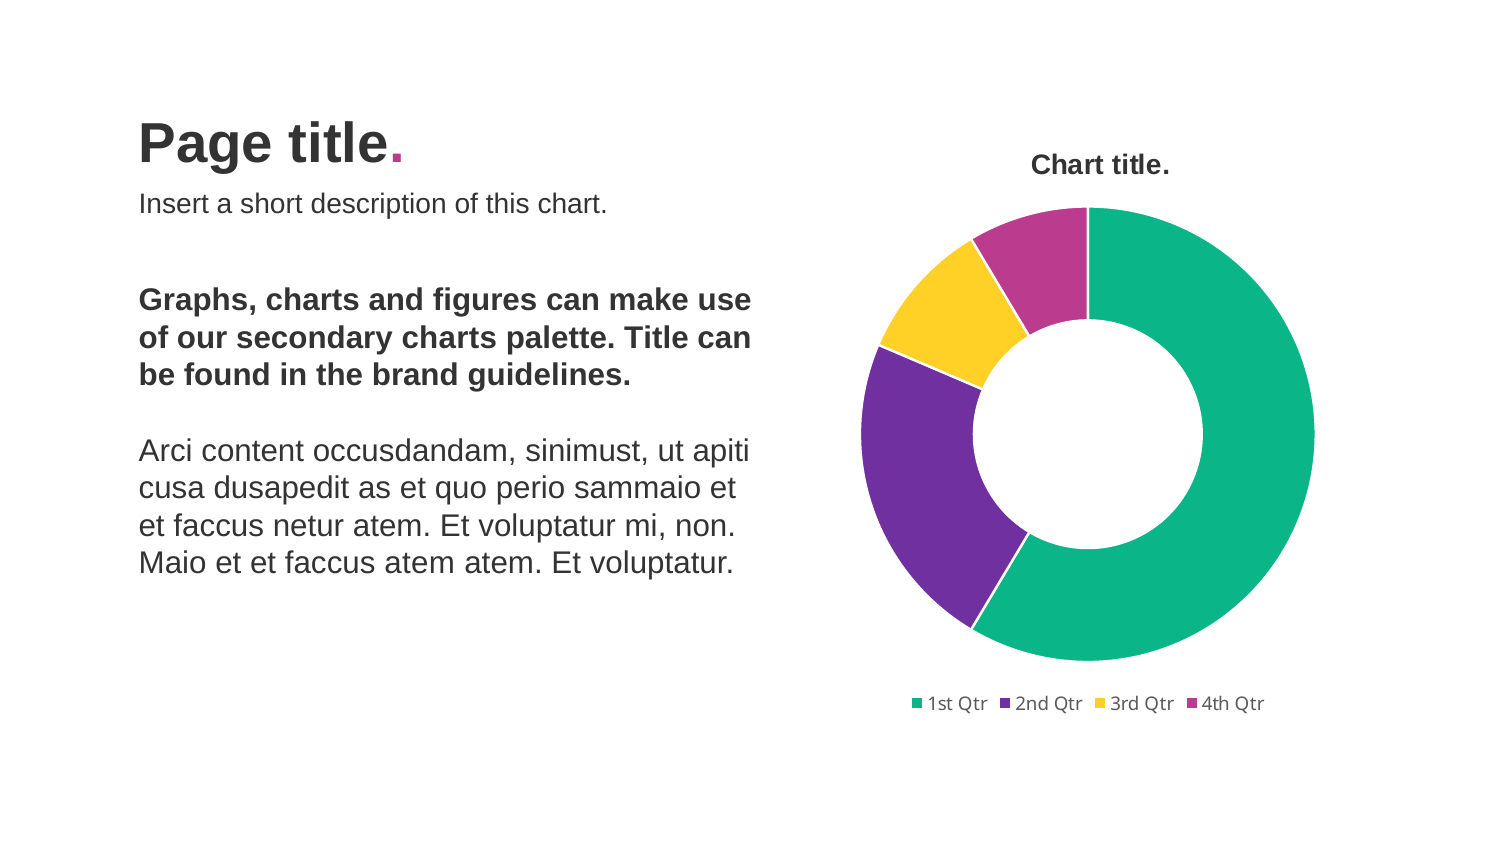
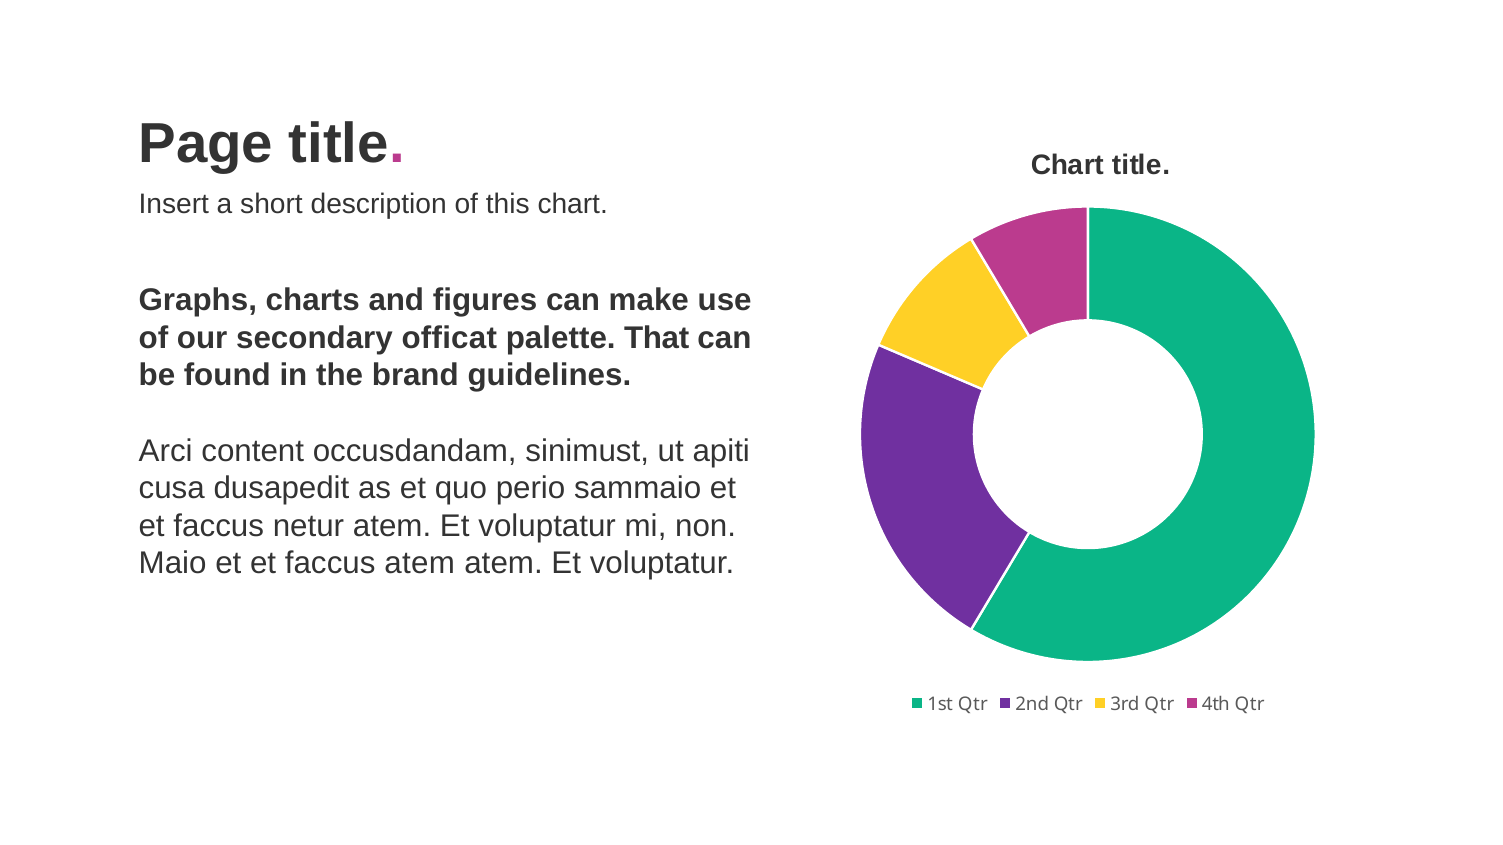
secondary charts: charts -> officat (449, 338)
palette Title: Title -> That (657, 338)
